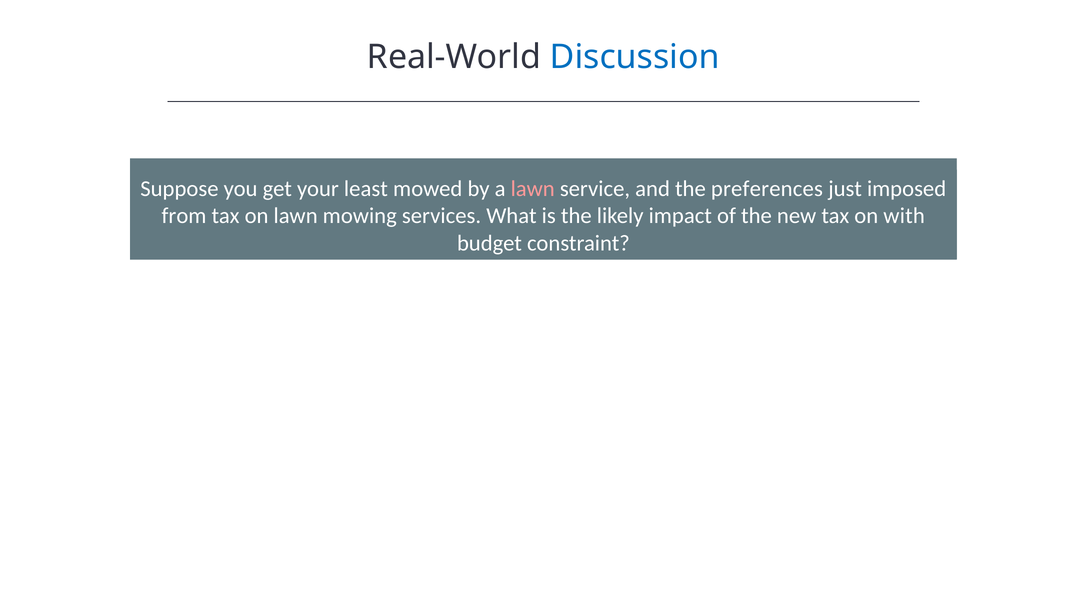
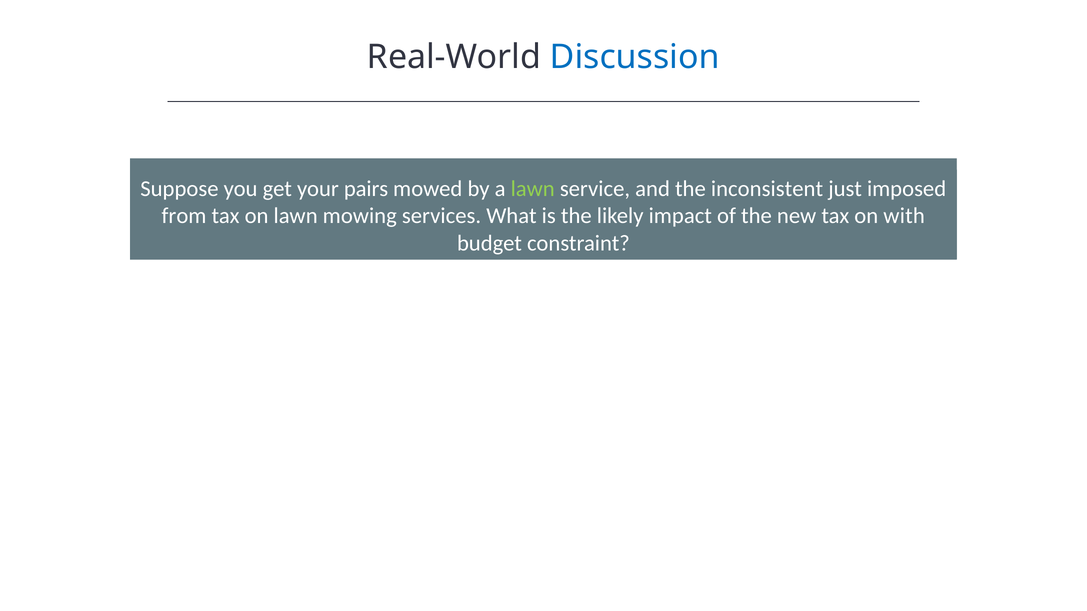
least: least -> pairs (366, 189)
lawn colour: pink -> light green (533, 189)
preferences: preferences -> inconsistent (767, 189)
